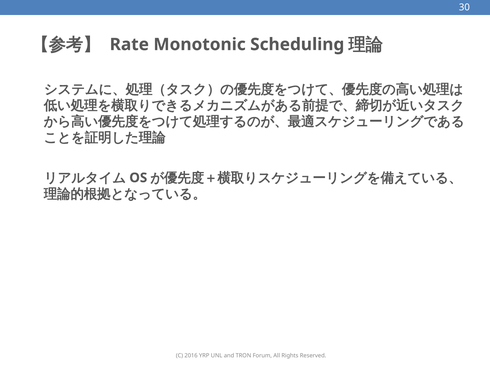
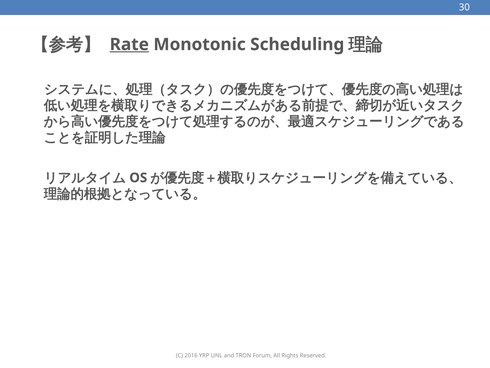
Rate underline: none -> present (129, 44)
